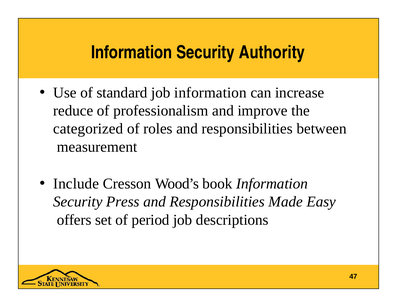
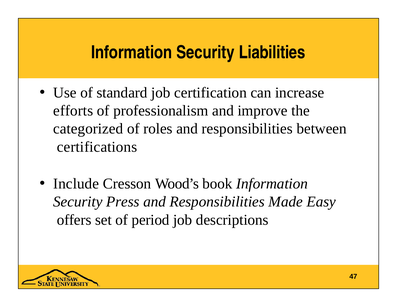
Authority: Authority -> Liabilities (272, 52)
job information: information -> certification (210, 93)
reduce: reduce -> efforts (73, 111)
measurement: measurement -> certifications (97, 147)
